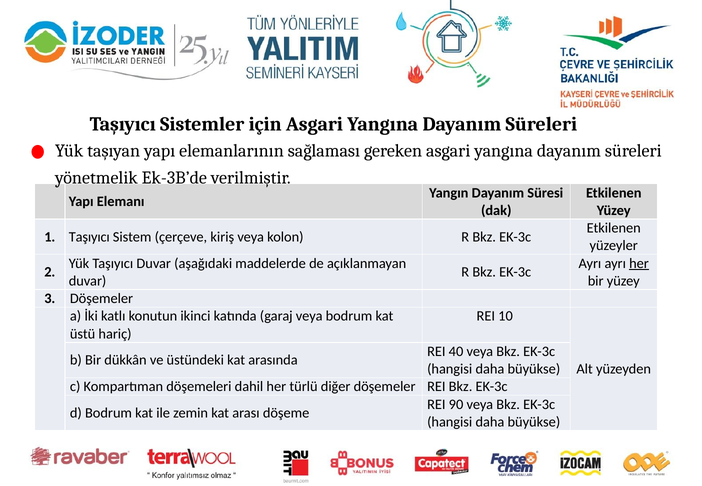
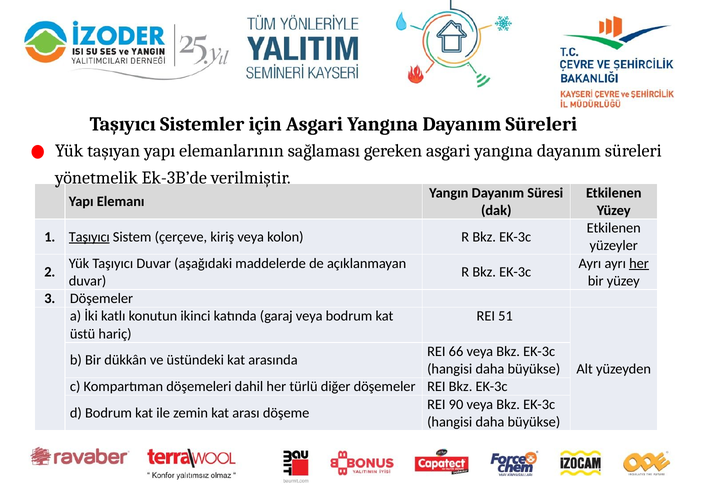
Taşıyıcı underline: none -> present (89, 237)
10: 10 -> 51 (505, 316)
40: 40 -> 66 (456, 352)
